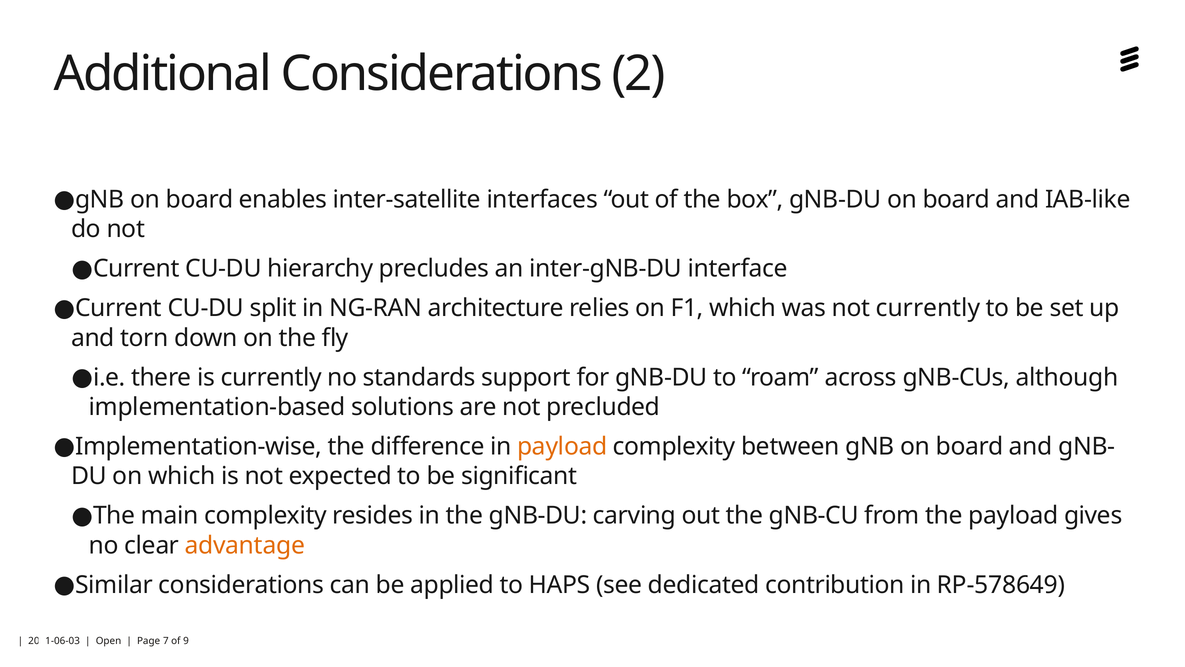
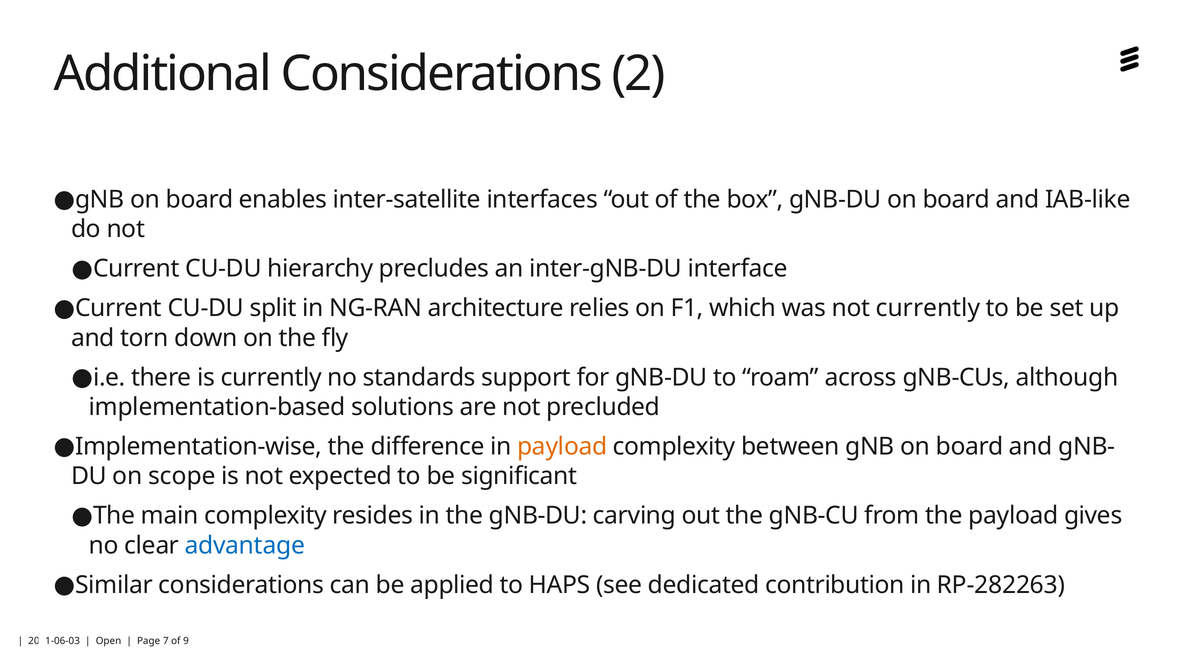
on which: which -> scope (182, 476)
advantage colour: orange -> blue (245, 545)
RP-578649: RP-578649 -> RP-282263 (1001, 585)
